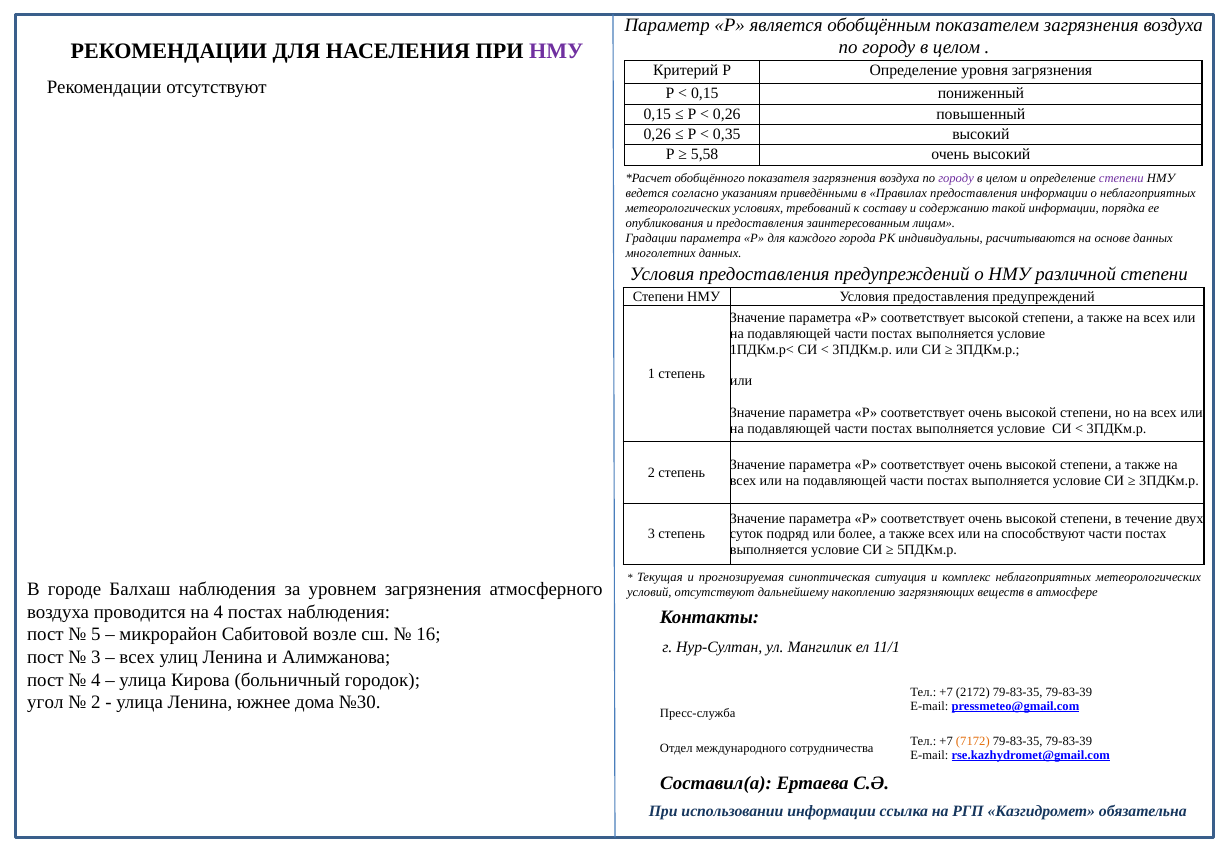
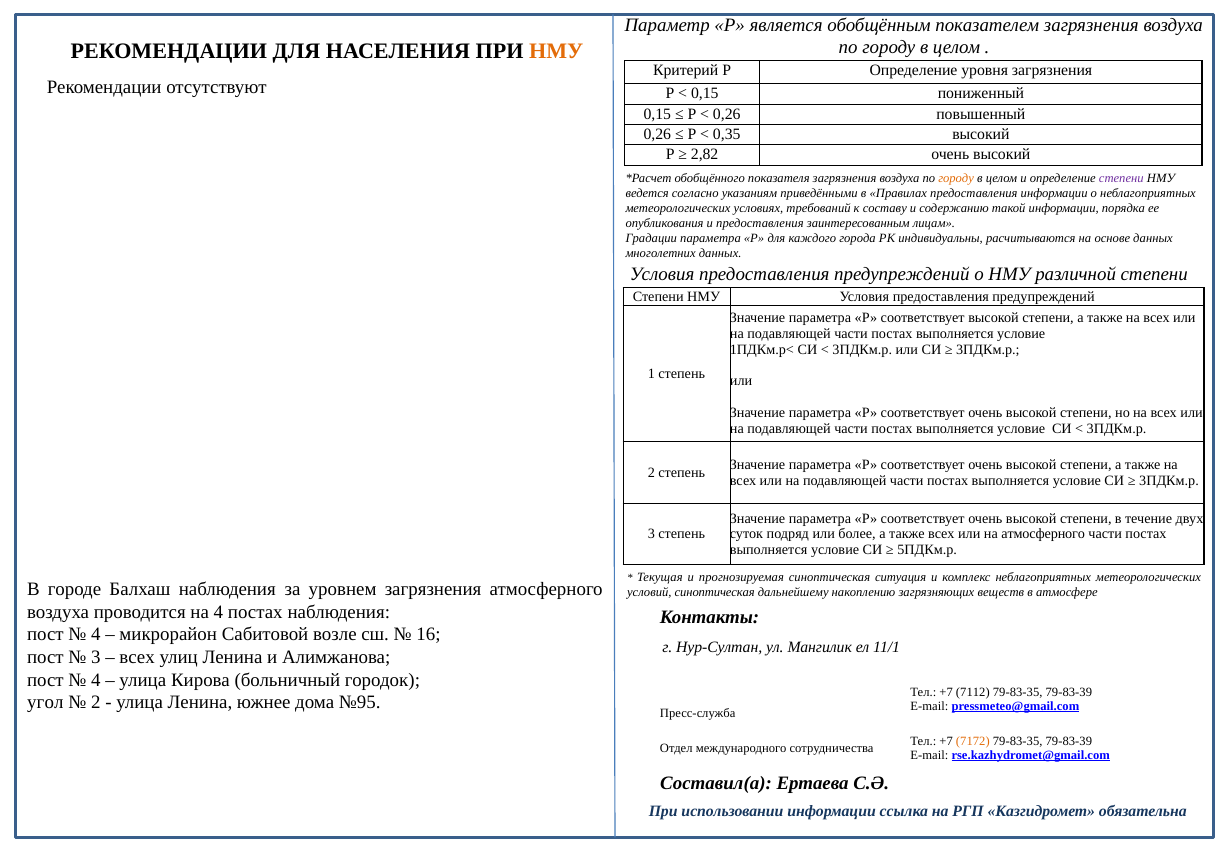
НМУ colour: purple -> orange (556, 51)
5,58: 5,58 -> 2,82 (705, 155)
городу colour: purple -> orange (956, 178)
на способствуют: способствуют -> атмосферного (1043, 534)
условий отсутствуют: отсутствуют -> синоптическая (715, 592)
5: 5 -> 4 (96, 634)
2172: 2172 -> 7112 (973, 691)
№30: №30 -> №95 (360, 702)
